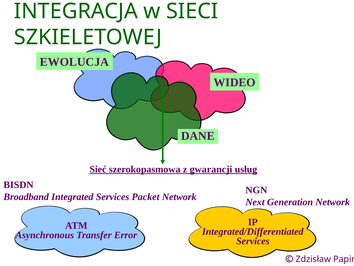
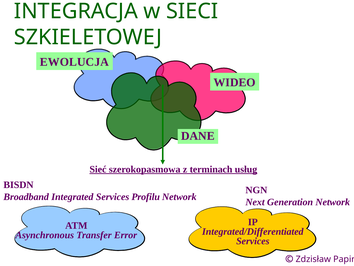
gwarancji: gwarancji -> terminach (211, 169)
Packet: Packet -> Profilu (146, 196)
